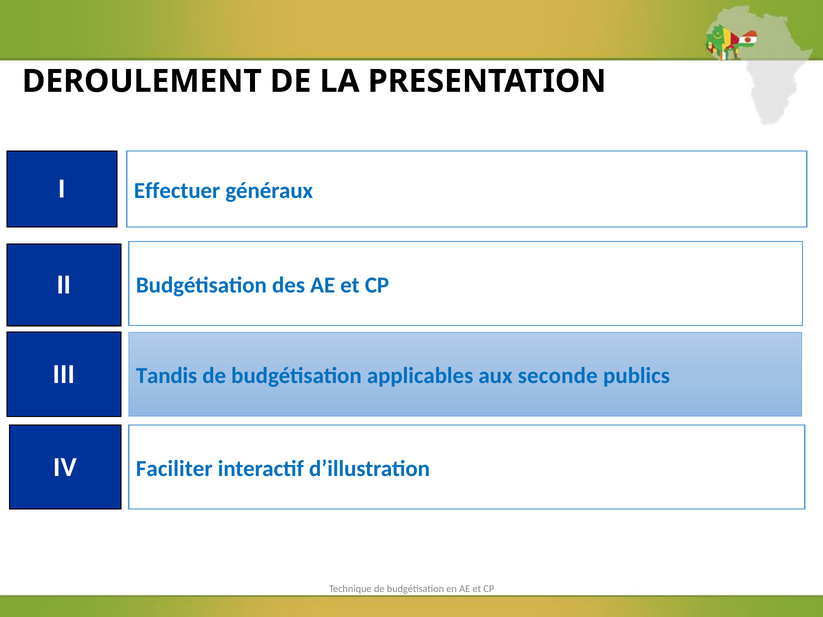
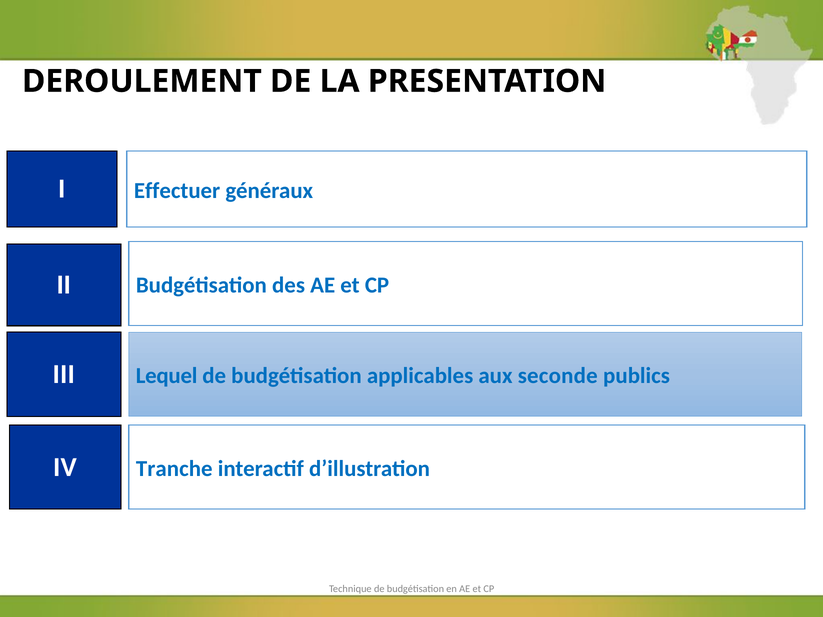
Tandis: Tandis -> Lequel (167, 376)
Faciliter: Faciliter -> Tranche (174, 469)
